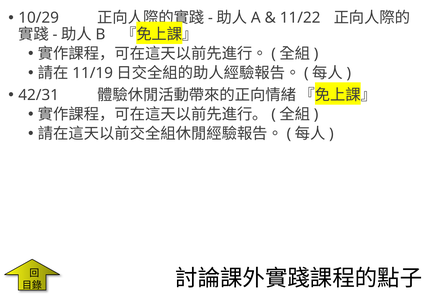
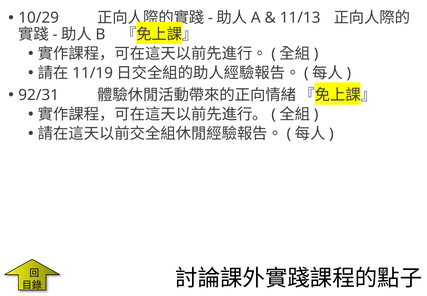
11/22: 11/22 -> 11/13 (300, 18)
42/31: 42/31 -> 92/31 (39, 95)
